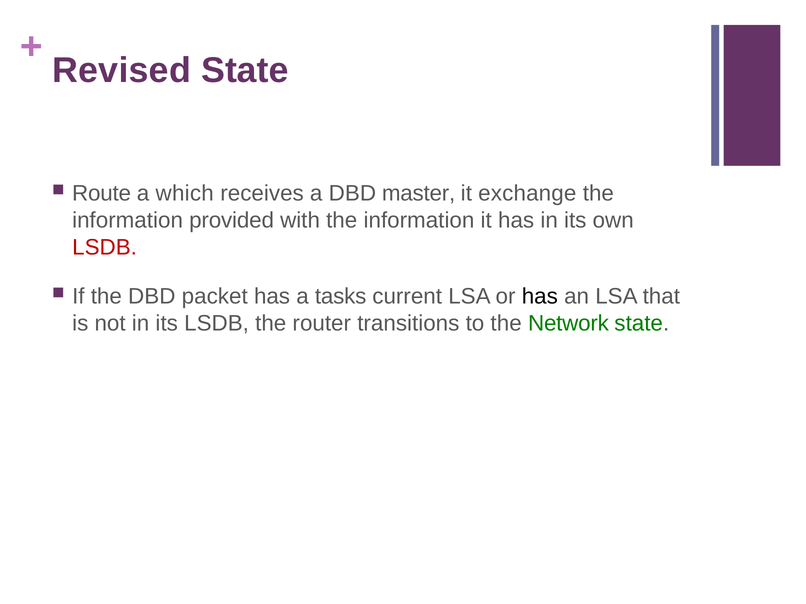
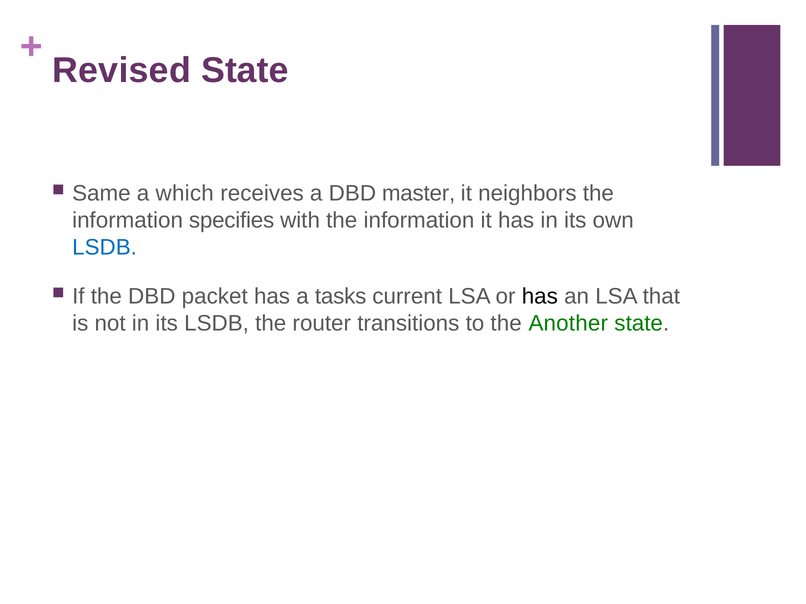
Route: Route -> Same (101, 194)
exchange: exchange -> neighbors (527, 194)
provided: provided -> specifies (232, 221)
LSDB colour: red -> blue (105, 247)
Network: Network -> Another (568, 324)
